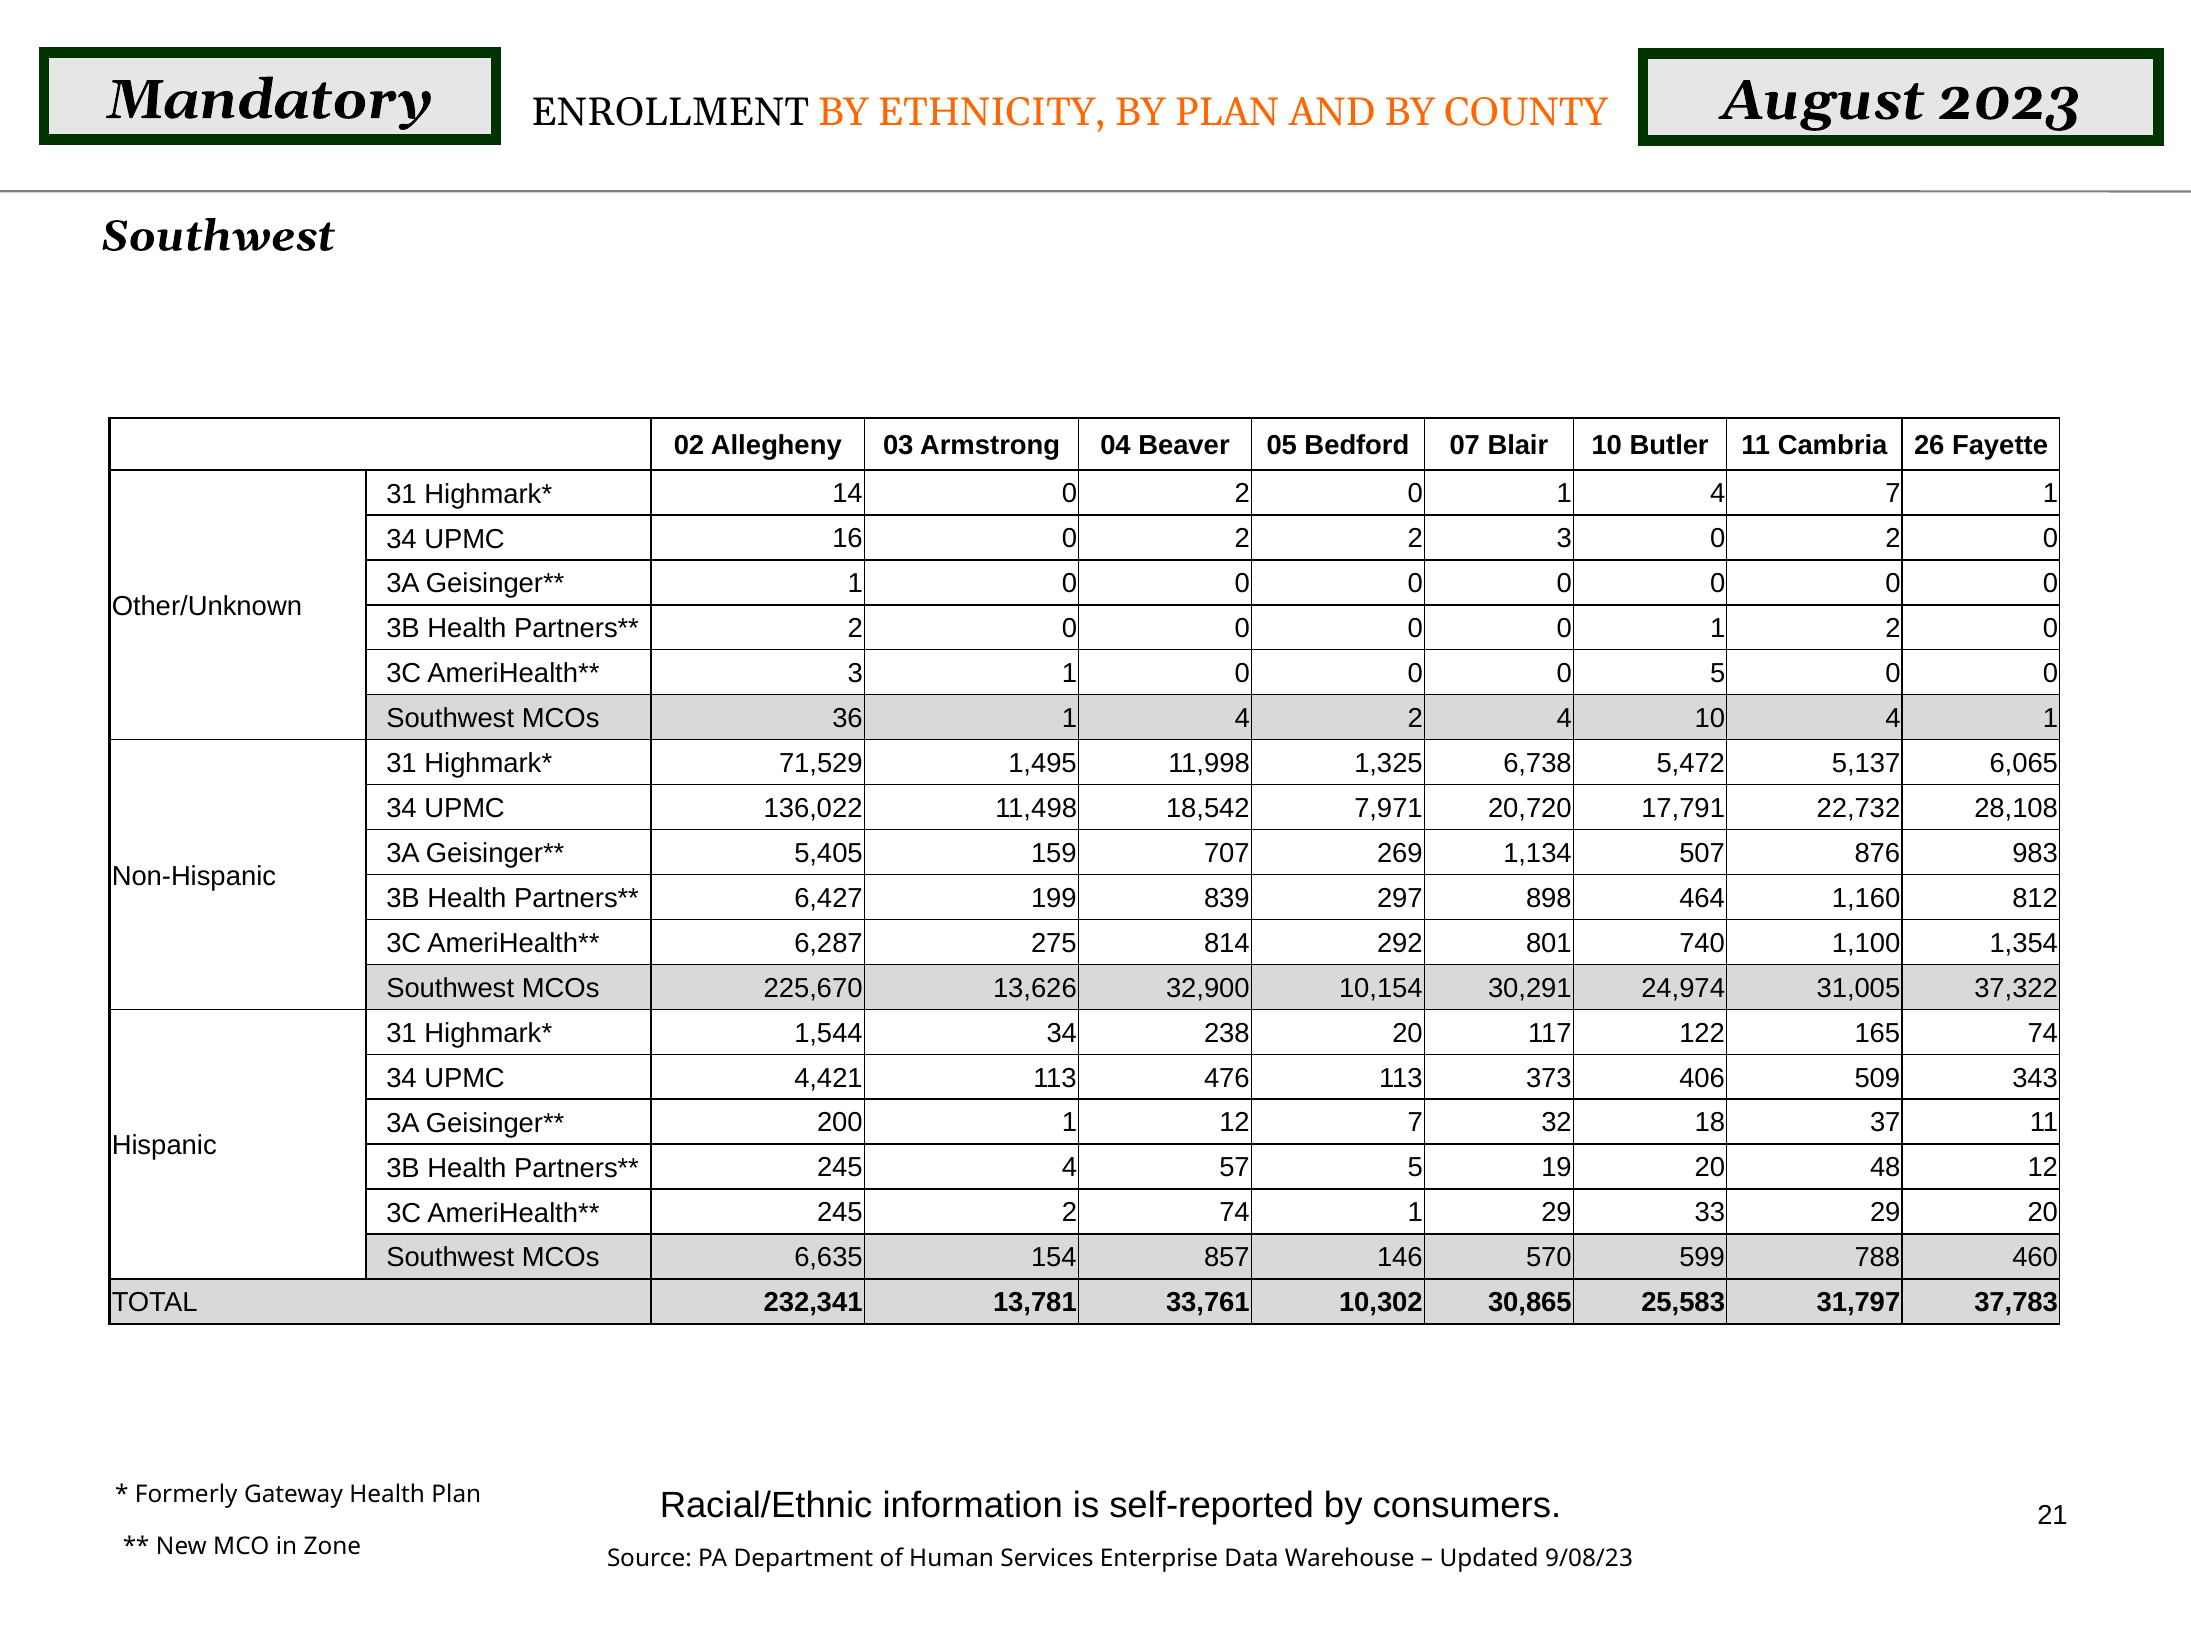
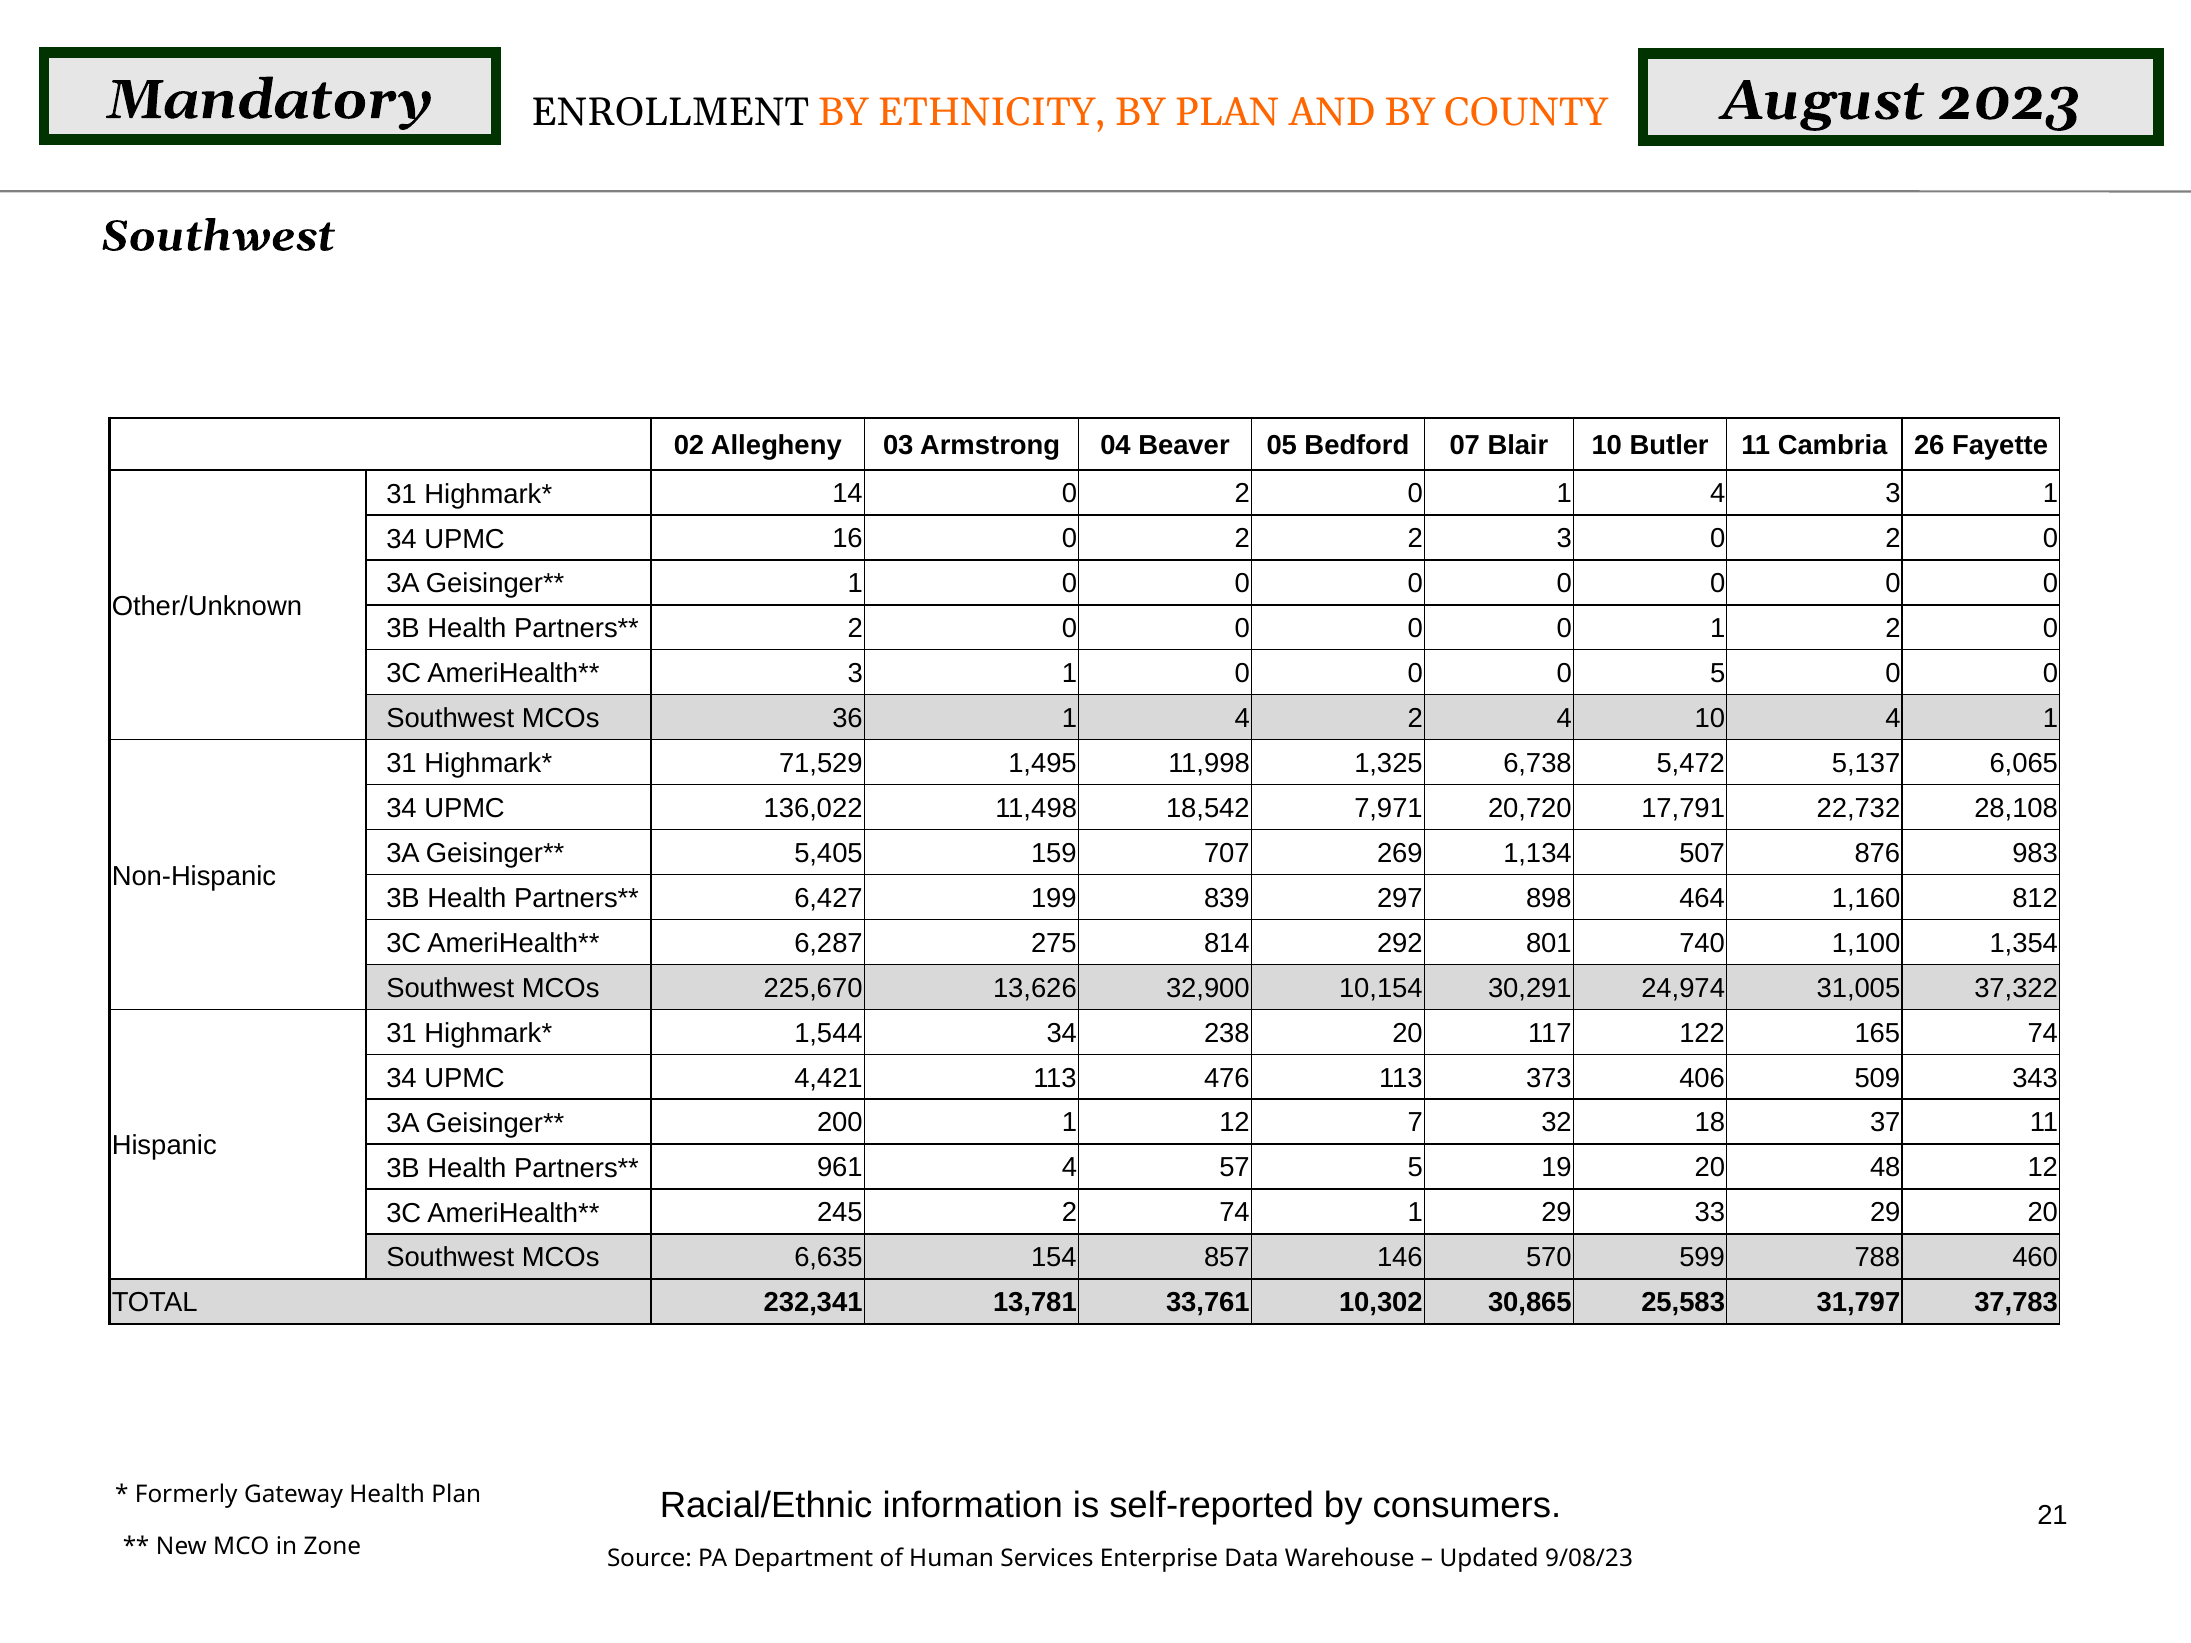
4 7: 7 -> 3 (1893, 494)
245: 245 -> 961 (840, 1168)
